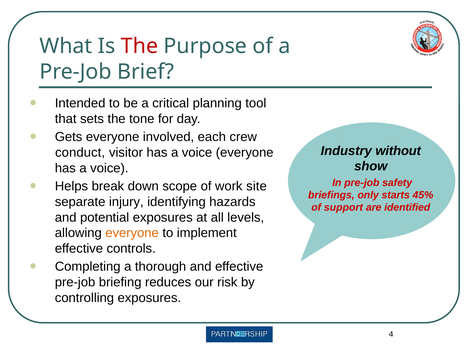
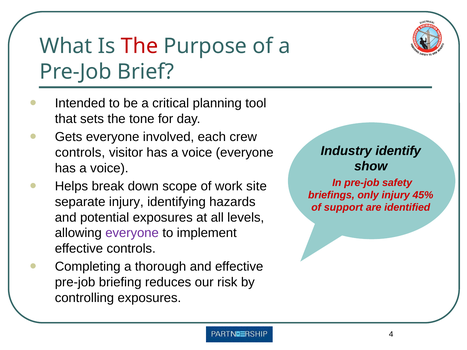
without: without -> identify (398, 151)
conduct: conduct -> controls (80, 153)
only starts: starts -> injury (396, 195)
everyone colour: orange -> purple (132, 233)
